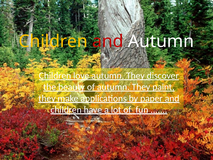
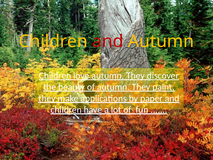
Autumn colour: white -> yellow (161, 41)
